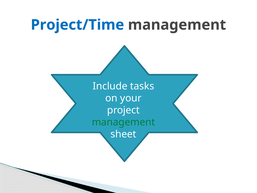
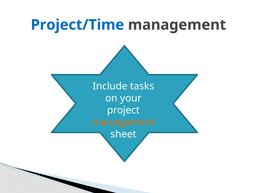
management colour: green -> orange (123, 122)
